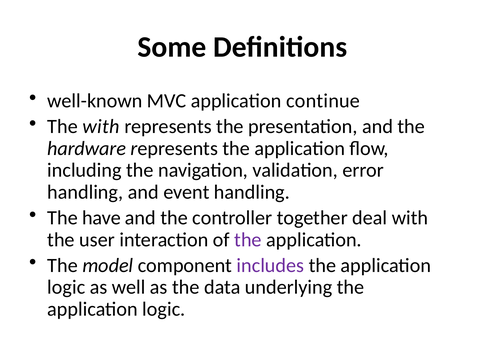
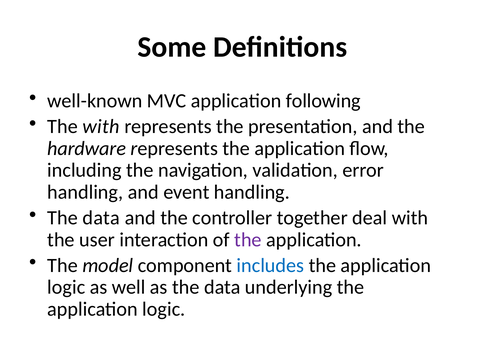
continue: continue -> following (323, 101)
have: have -> data (101, 218)
includes colour: purple -> blue (270, 265)
